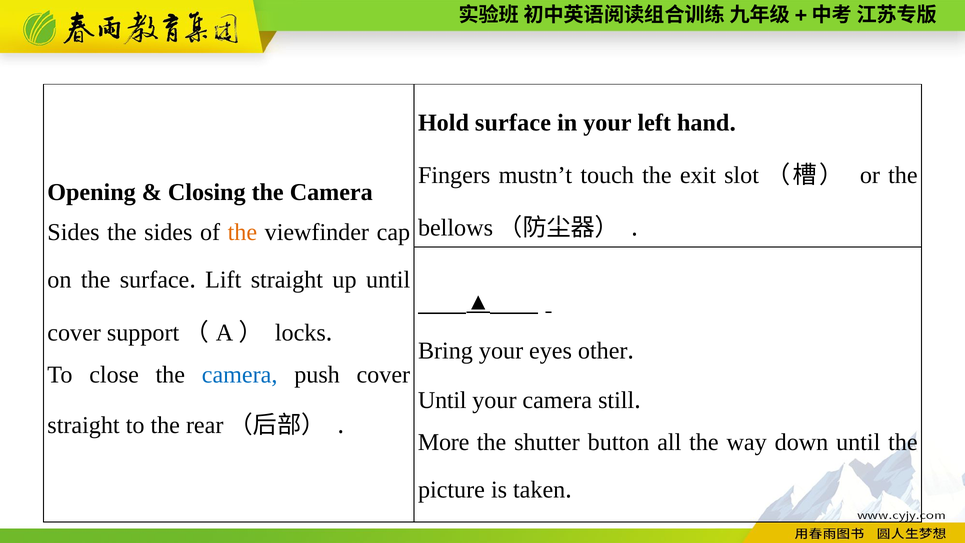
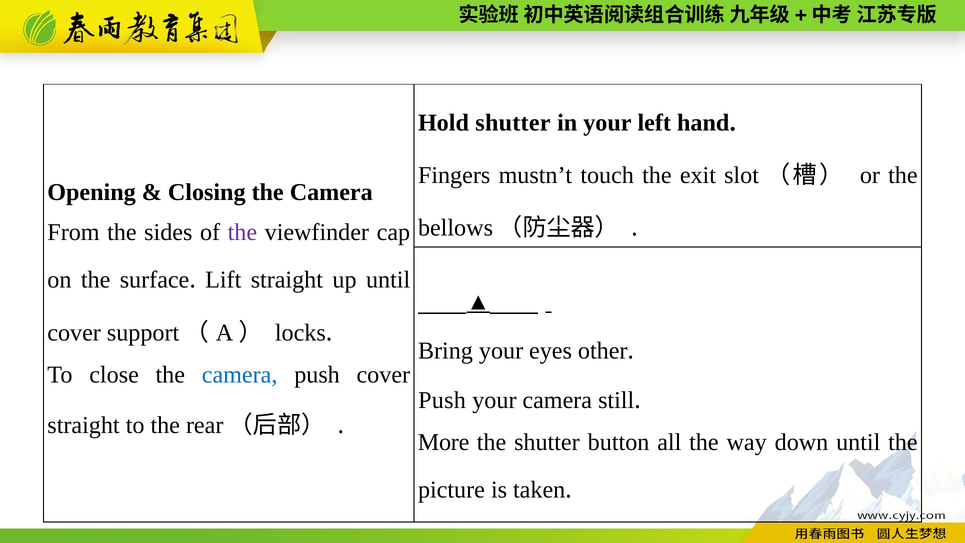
Hold surface: surface -> shutter (513, 123)
Sides: Sides -> From (73, 232)
the colour: orange -> purple (242, 232)
Until: Until -> Push (442, 400)
